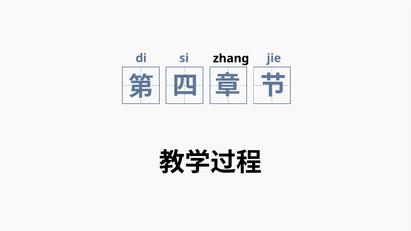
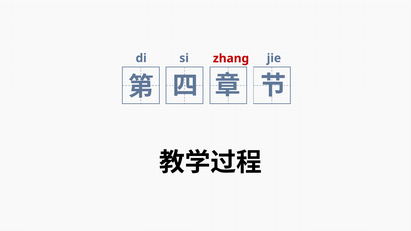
zhang colour: black -> red (231, 58)
